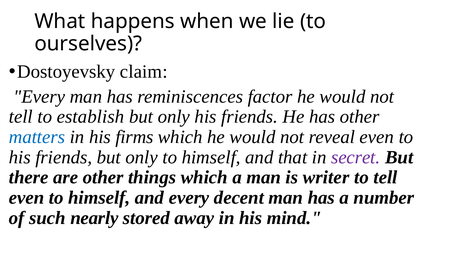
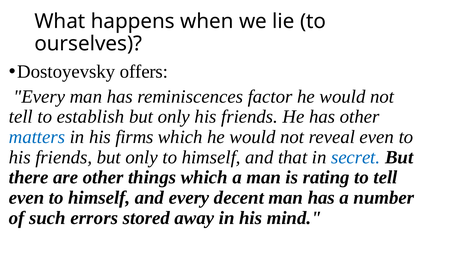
claim: claim -> offers (144, 72)
secret colour: purple -> blue (356, 158)
writer: writer -> rating (326, 178)
nearly: nearly -> errors (94, 219)
